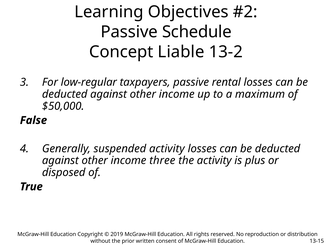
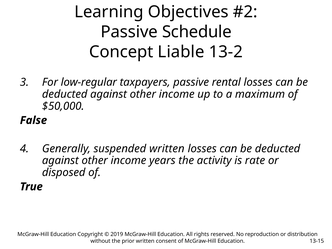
suspended activity: activity -> written (167, 149)
three: three -> years (162, 161)
plus: plus -> rate (255, 161)
